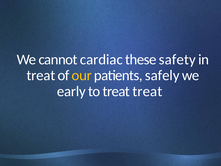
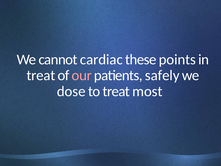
safety: safety -> points (177, 59)
our colour: yellow -> pink (82, 75)
early: early -> dose (71, 91)
treat treat: treat -> most (147, 91)
